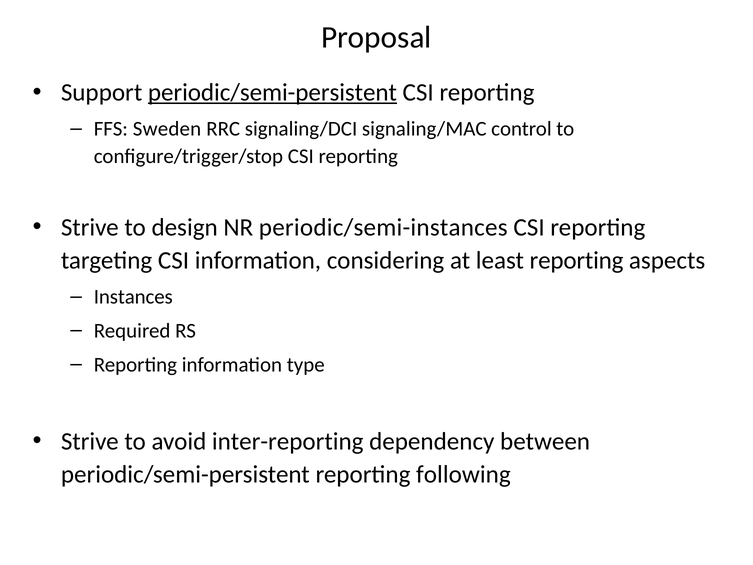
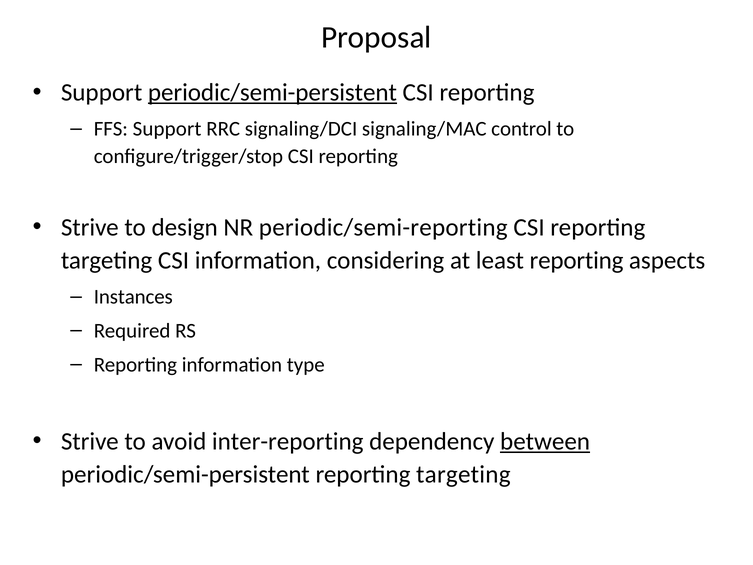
FFS Sweden: Sweden -> Support (167, 129)
periodic/semi-instances: periodic/semi-instances -> periodic/semi-reporting (383, 227)
between underline: none -> present (545, 441)
periodic/semi-persistent reporting following: following -> targeting (463, 474)
